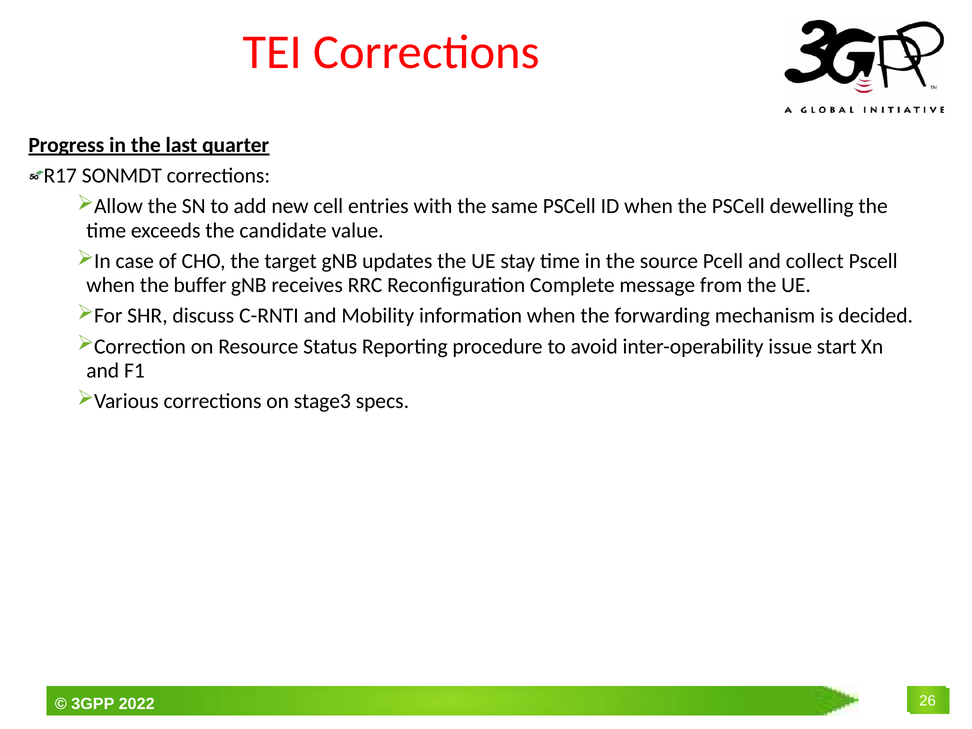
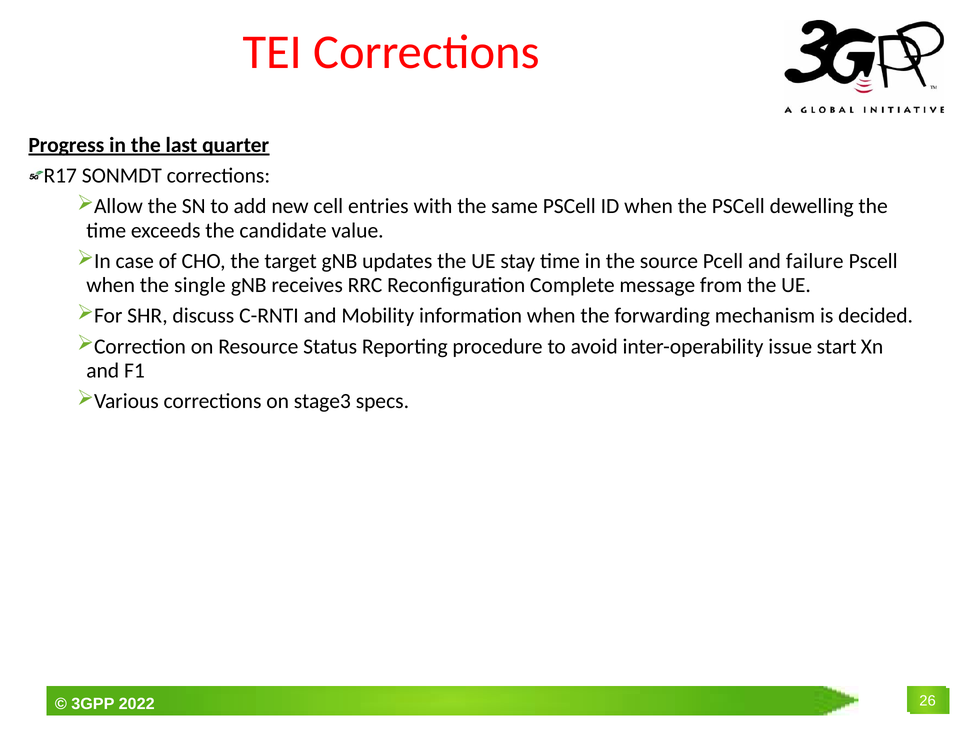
collect: collect -> failure (815, 261)
buffer: buffer -> single (200, 285)
